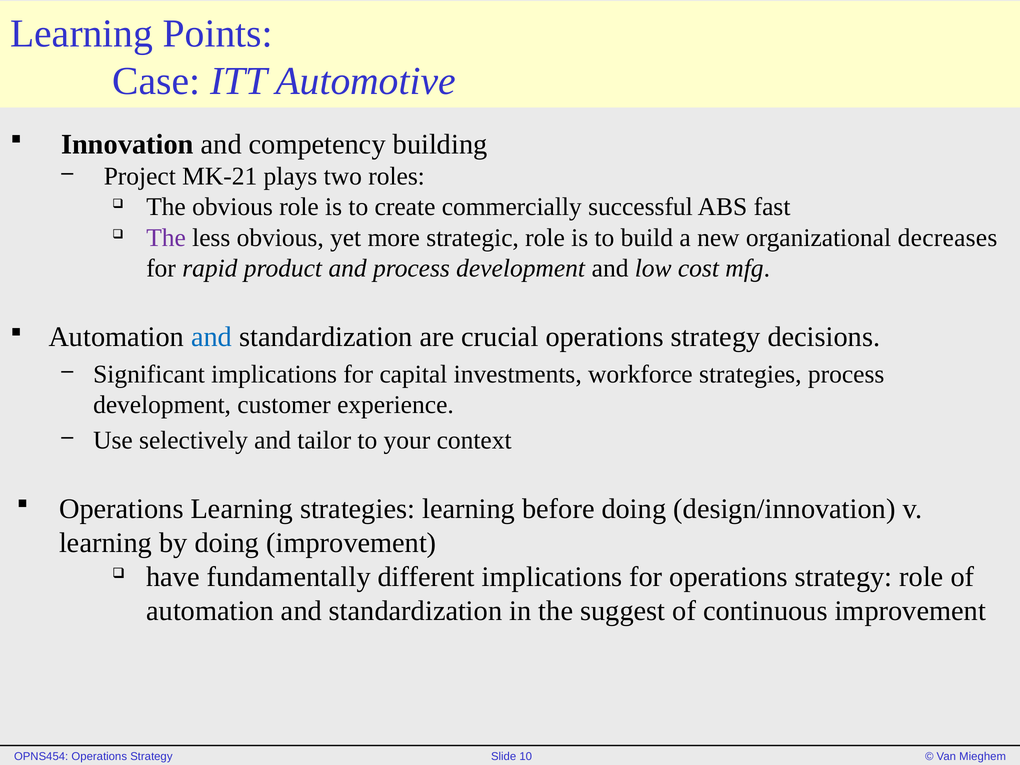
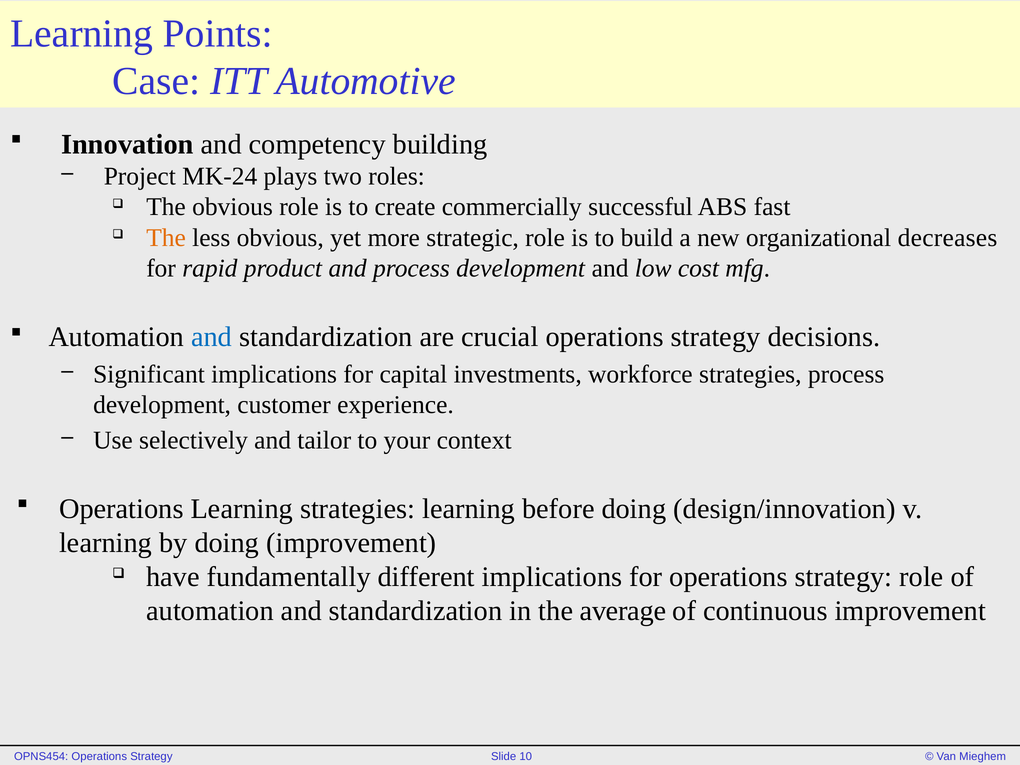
MK-21: MK-21 -> MK-24 (220, 176)
The colour: purple -> orange (166, 238)
suggest: suggest -> average (623, 611)
